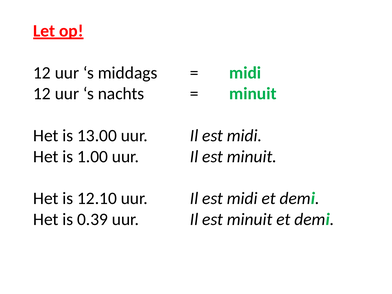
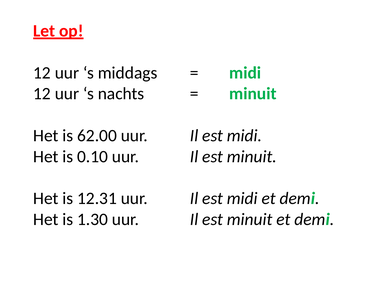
13.00: 13.00 -> 62.00 (97, 136)
1.00: 1.00 -> 0.10 (93, 157)
12.10: 12.10 -> 12.31 (97, 198)
0.39: 0.39 -> 1.30 (93, 219)
